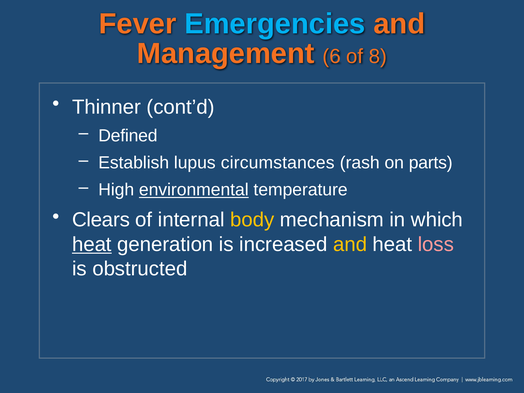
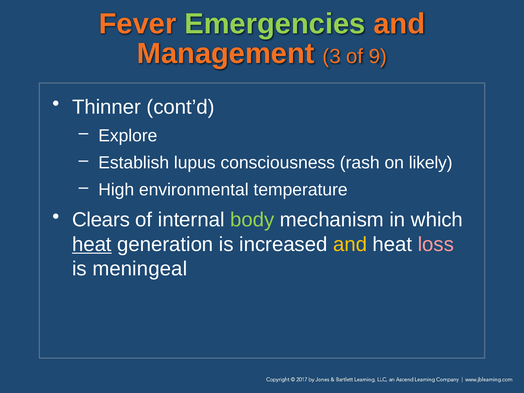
Emergencies colour: light blue -> light green (275, 24)
6: 6 -> 3 (332, 56)
8: 8 -> 9 (378, 56)
Defined: Defined -> Explore (128, 136)
circumstances: circumstances -> consciousness (278, 163)
parts: parts -> likely (431, 163)
environmental underline: present -> none (194, 190)
body colour: yellow -> light green (252, 220)
obstructed: obstructed -> meningeal (140, 269)
